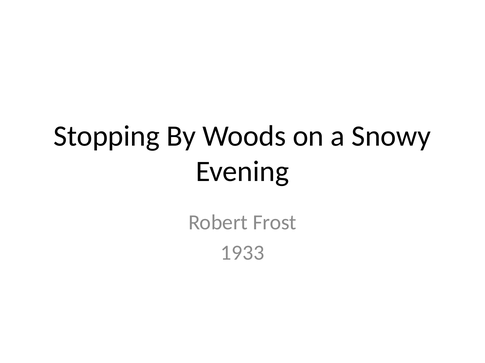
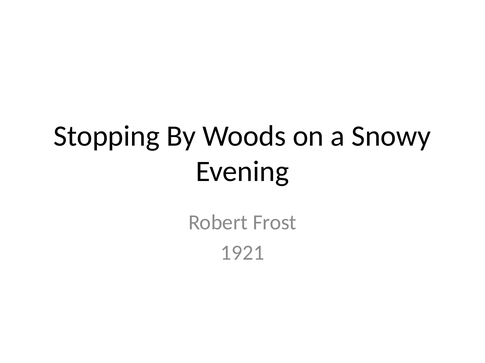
1933: 1933 -> 1921 (242, 253)
